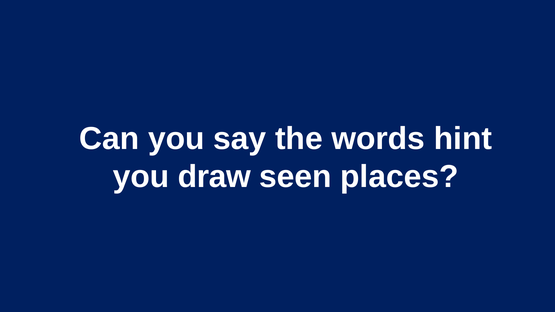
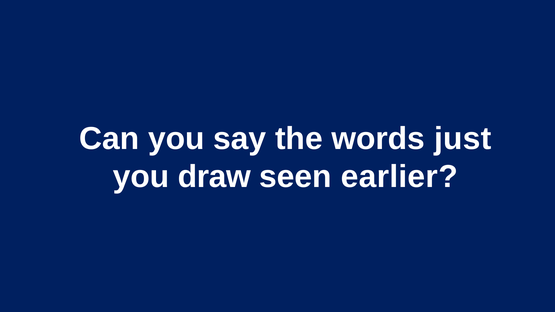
hint: hint -> just (463, 139)
places: places -> earlier (399, 177)
